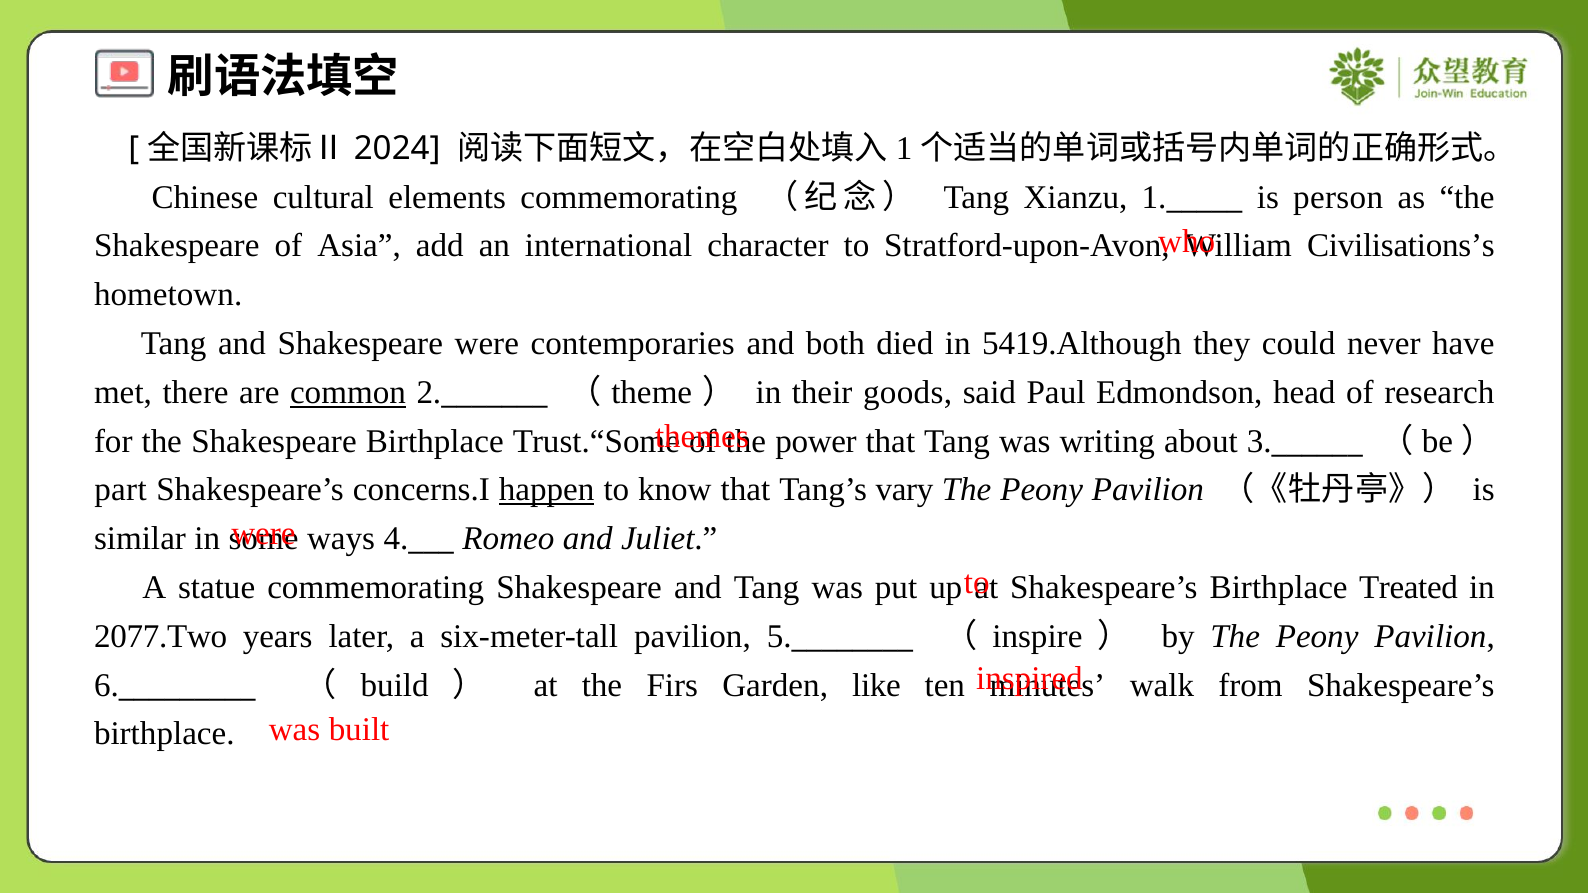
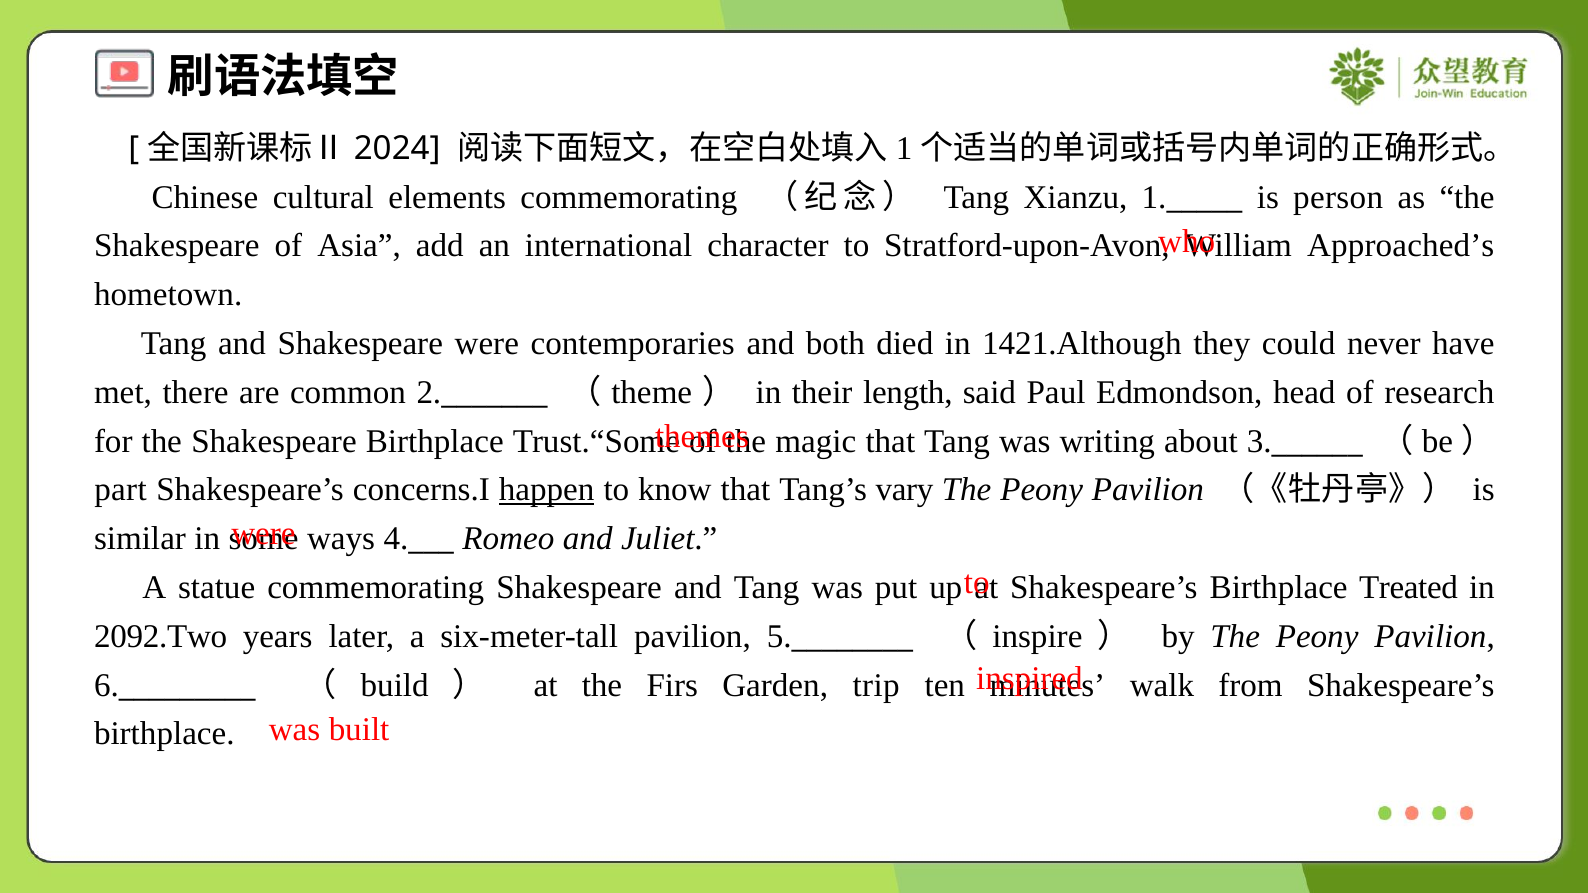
Civilisations’s: Civilisations’s -> Approached’s (1401, 246)
5419.Although: 5419.Although -> 1421.Although (1082, 344)
common underline: present -> none (348, 393)
goods: goods -> length (908, 393)
power: power -> magic (816, 441)
2077.Two: 2077.Two -> 2092.Two (161, 637)
like: like -> trip (876, 685)
